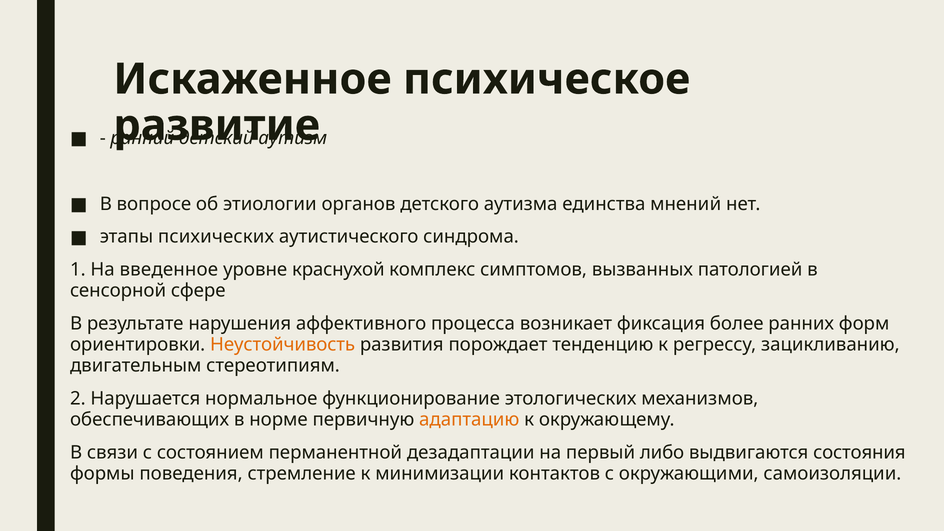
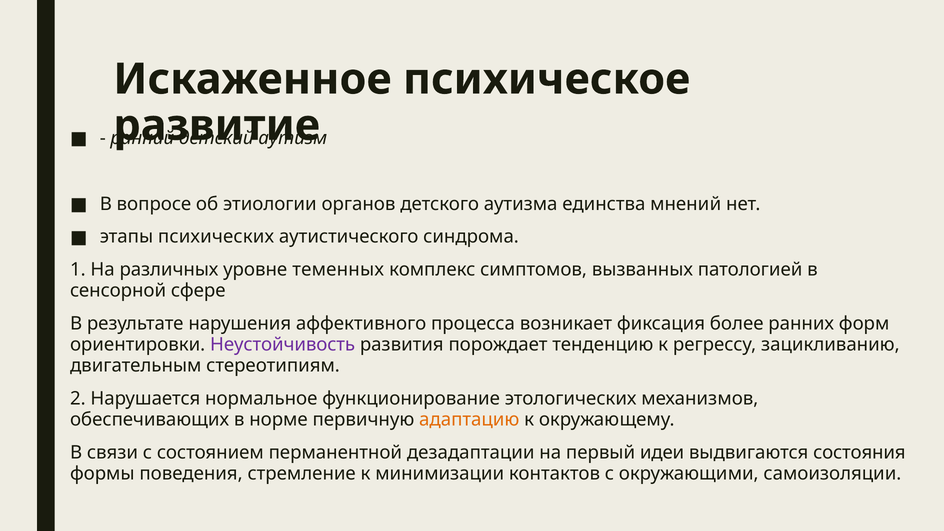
введенное: введенное -> различных (169, 270)
краснухой: краснухой -> теменных (338, 270)
Неустойчивость colour: orange -> purple (283, 345)
либо: либо -> идеи (662, 453)
